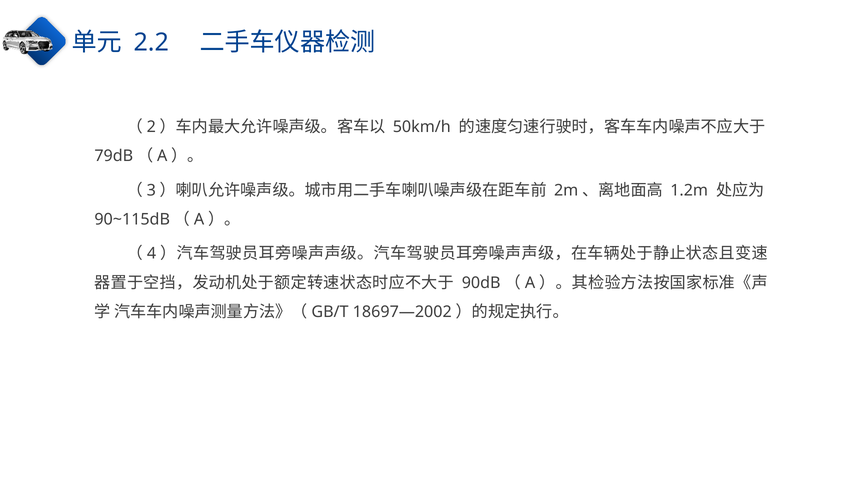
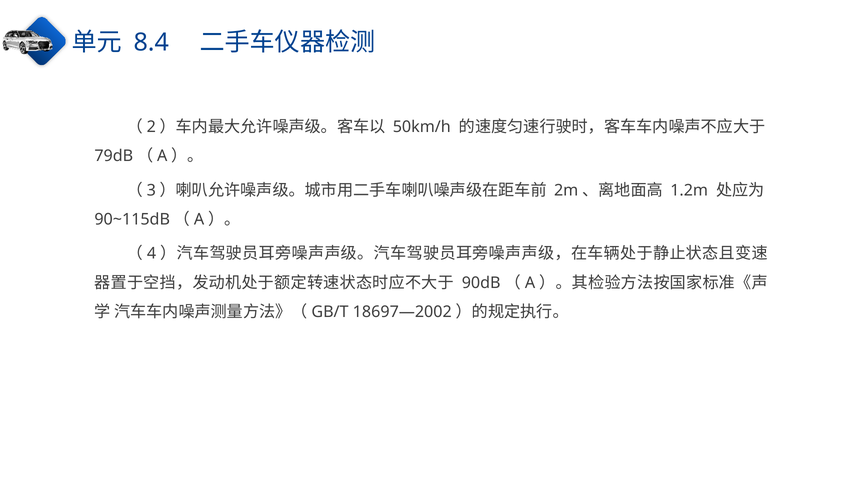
2.2: 2.2 -> 8.4 (151, 43)
